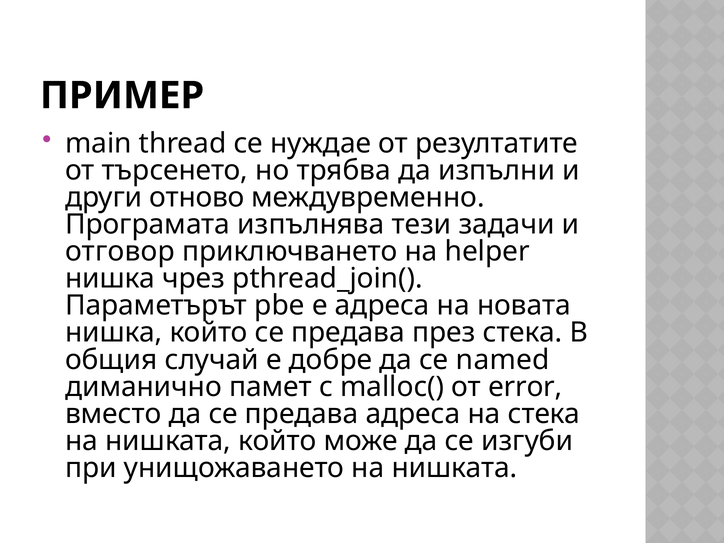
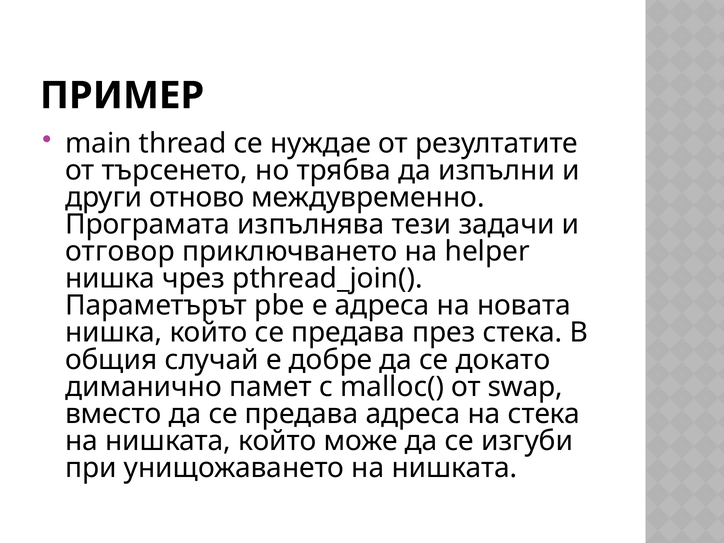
named: named -> докато (503, 360)
error: error -> swap (525, 387)
